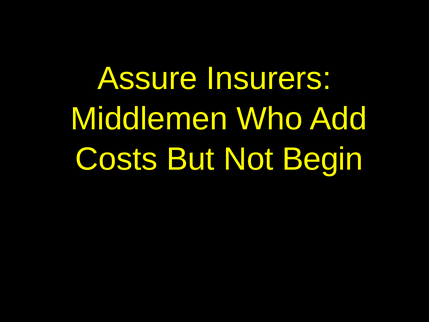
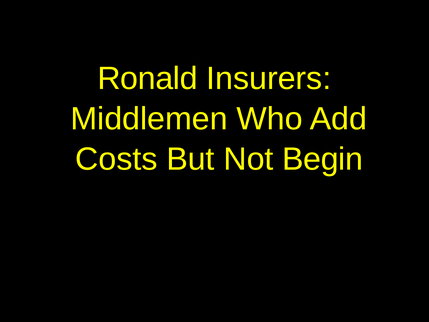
Assure: Assure -> Ronald (148, 79)
